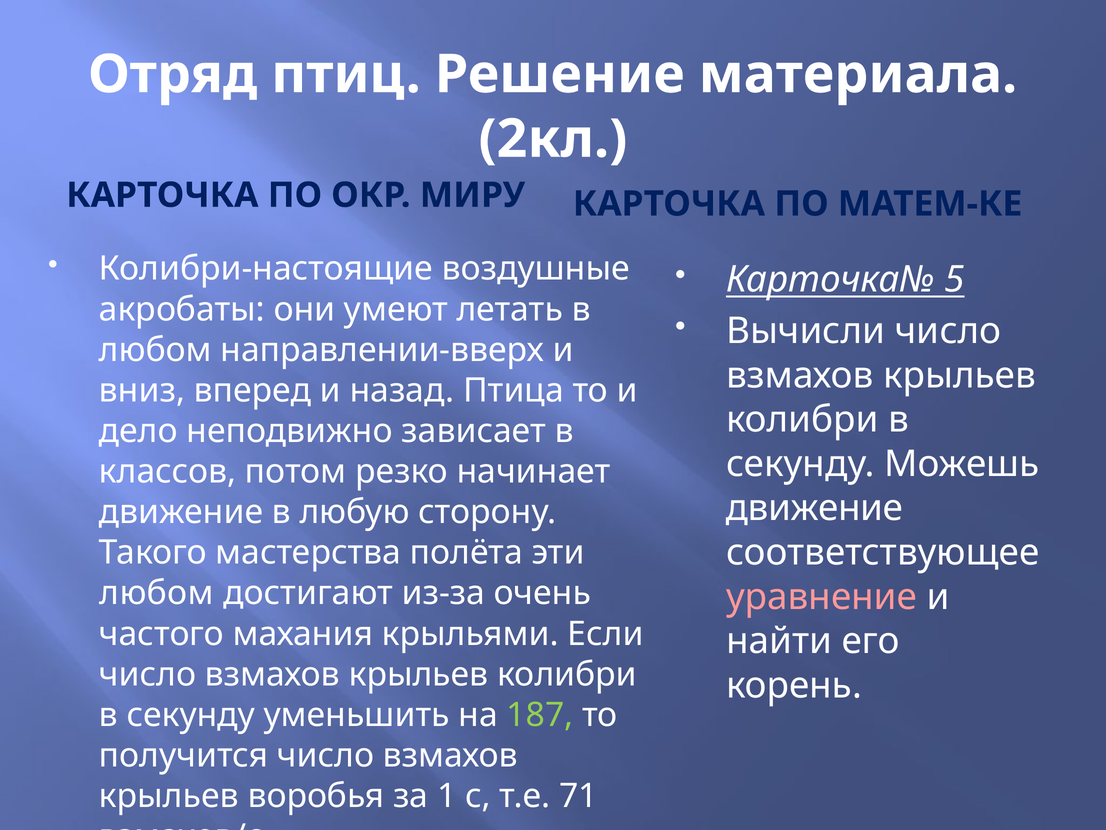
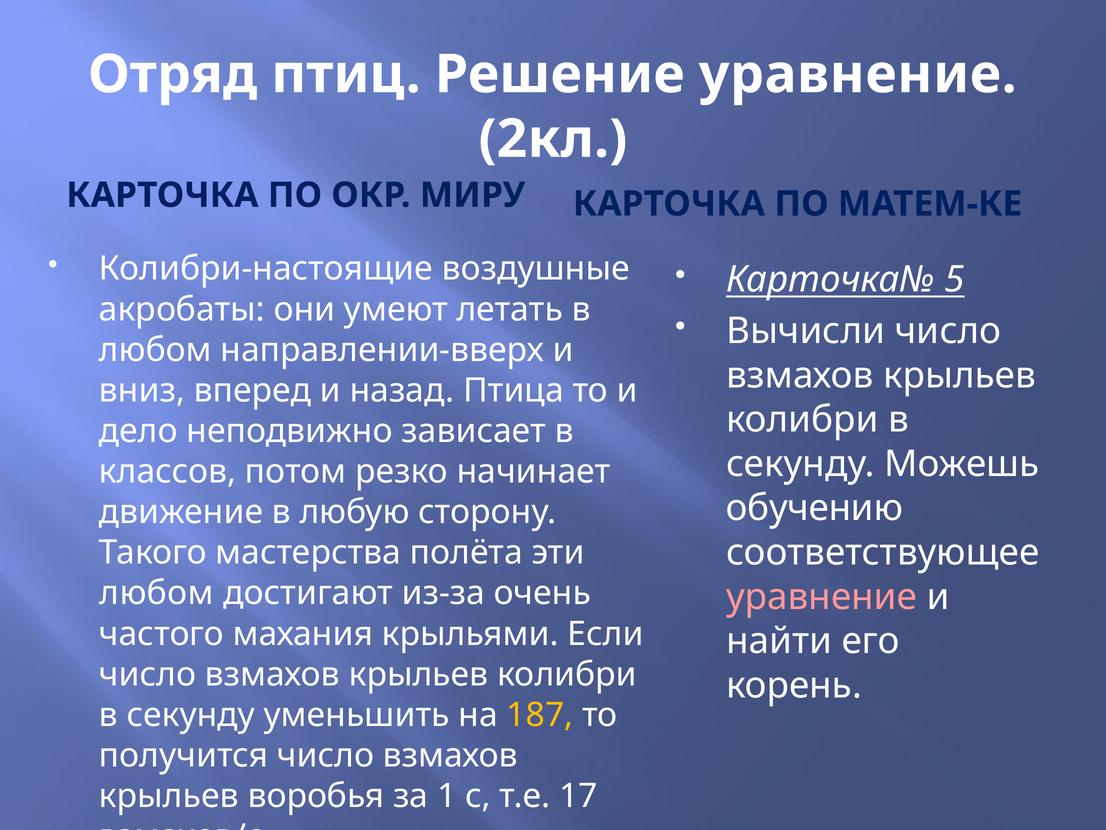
Решение материала: материала -> уравнение (858, 74)
движение: движение -> обучению (814, 508)
187 colour: light green -> yellow (540, 715)
71: 71 -> 17 (578, 796)
